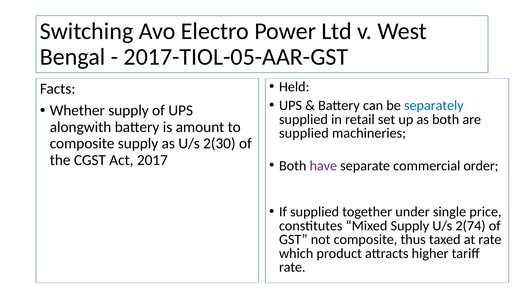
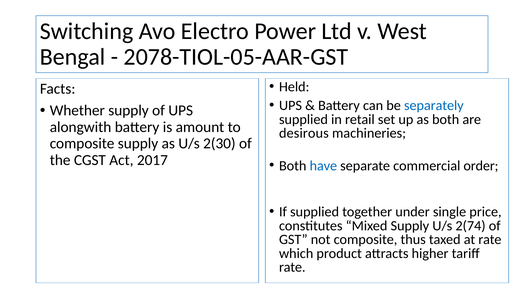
2017-TIOL-05-AAR-GST: 2017-TIOL-05-AAR-GST -> 2078-TIOL-05-AAR-GST (236, 57)
supplied: supplied -> desirous (304, 133)
have colour: purple -> blue (323, 166)
